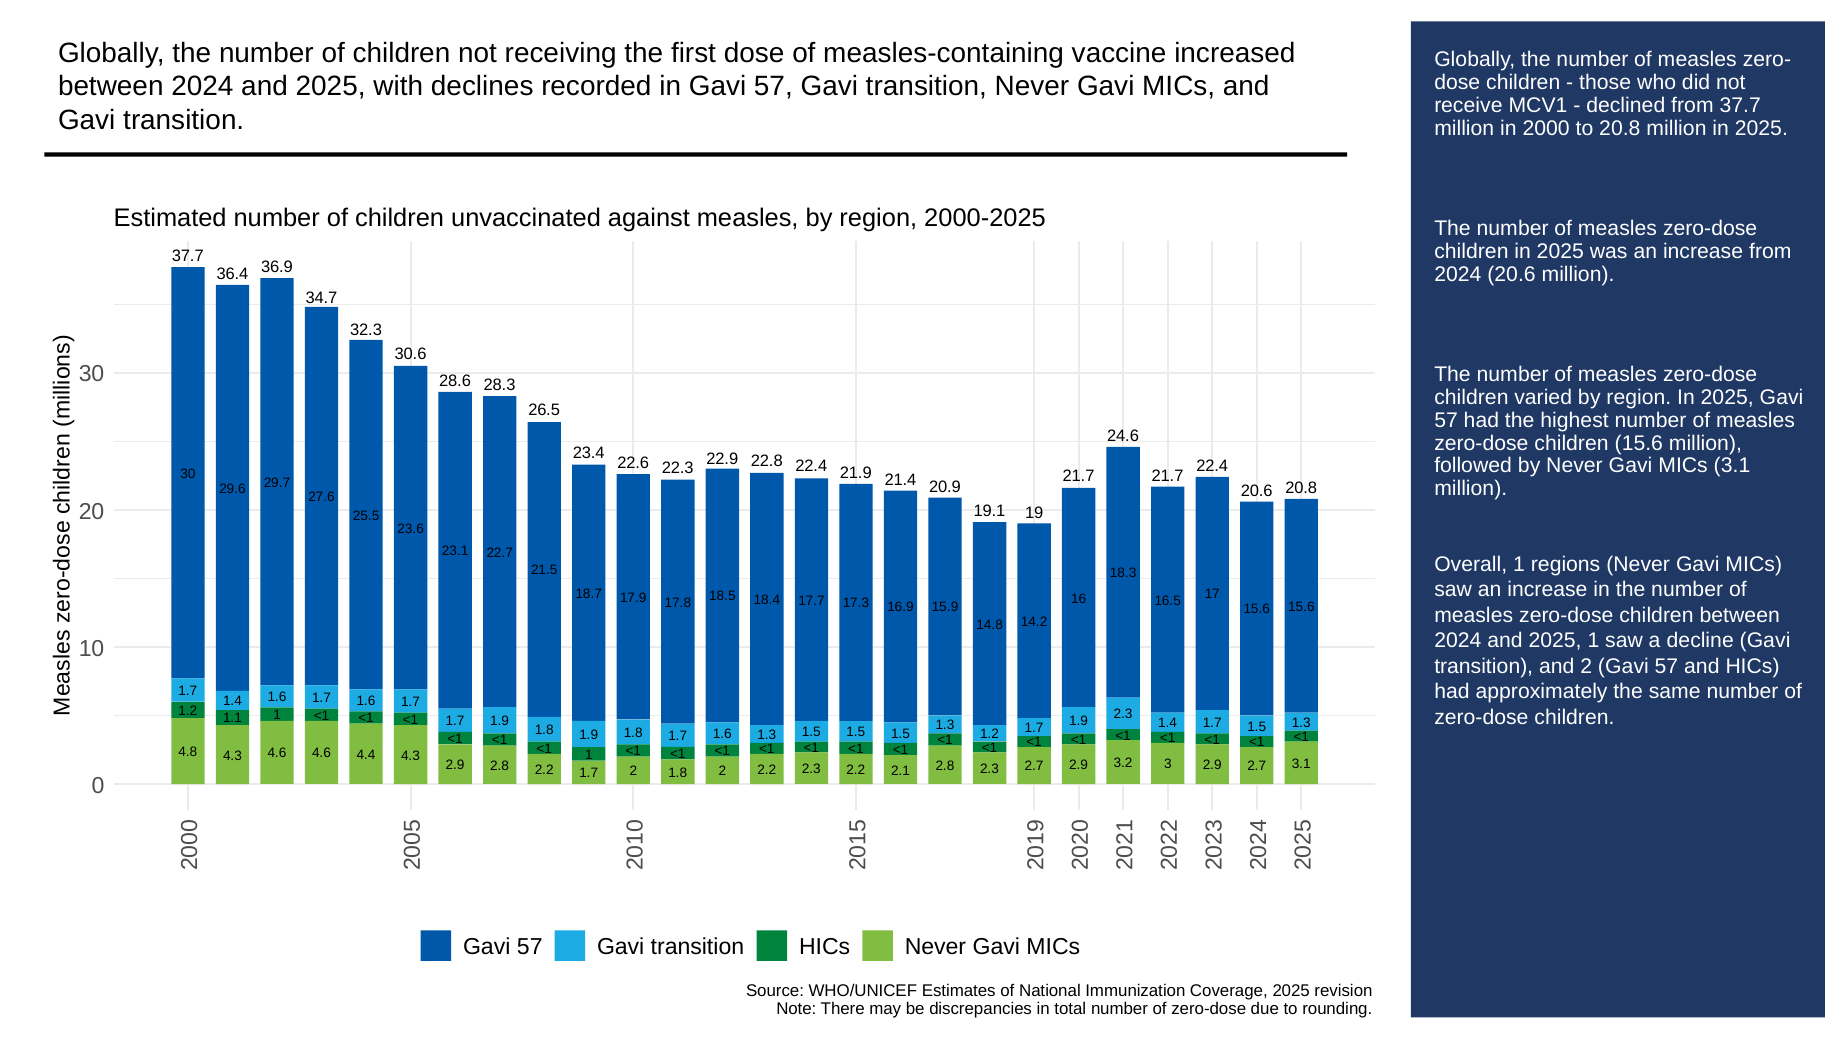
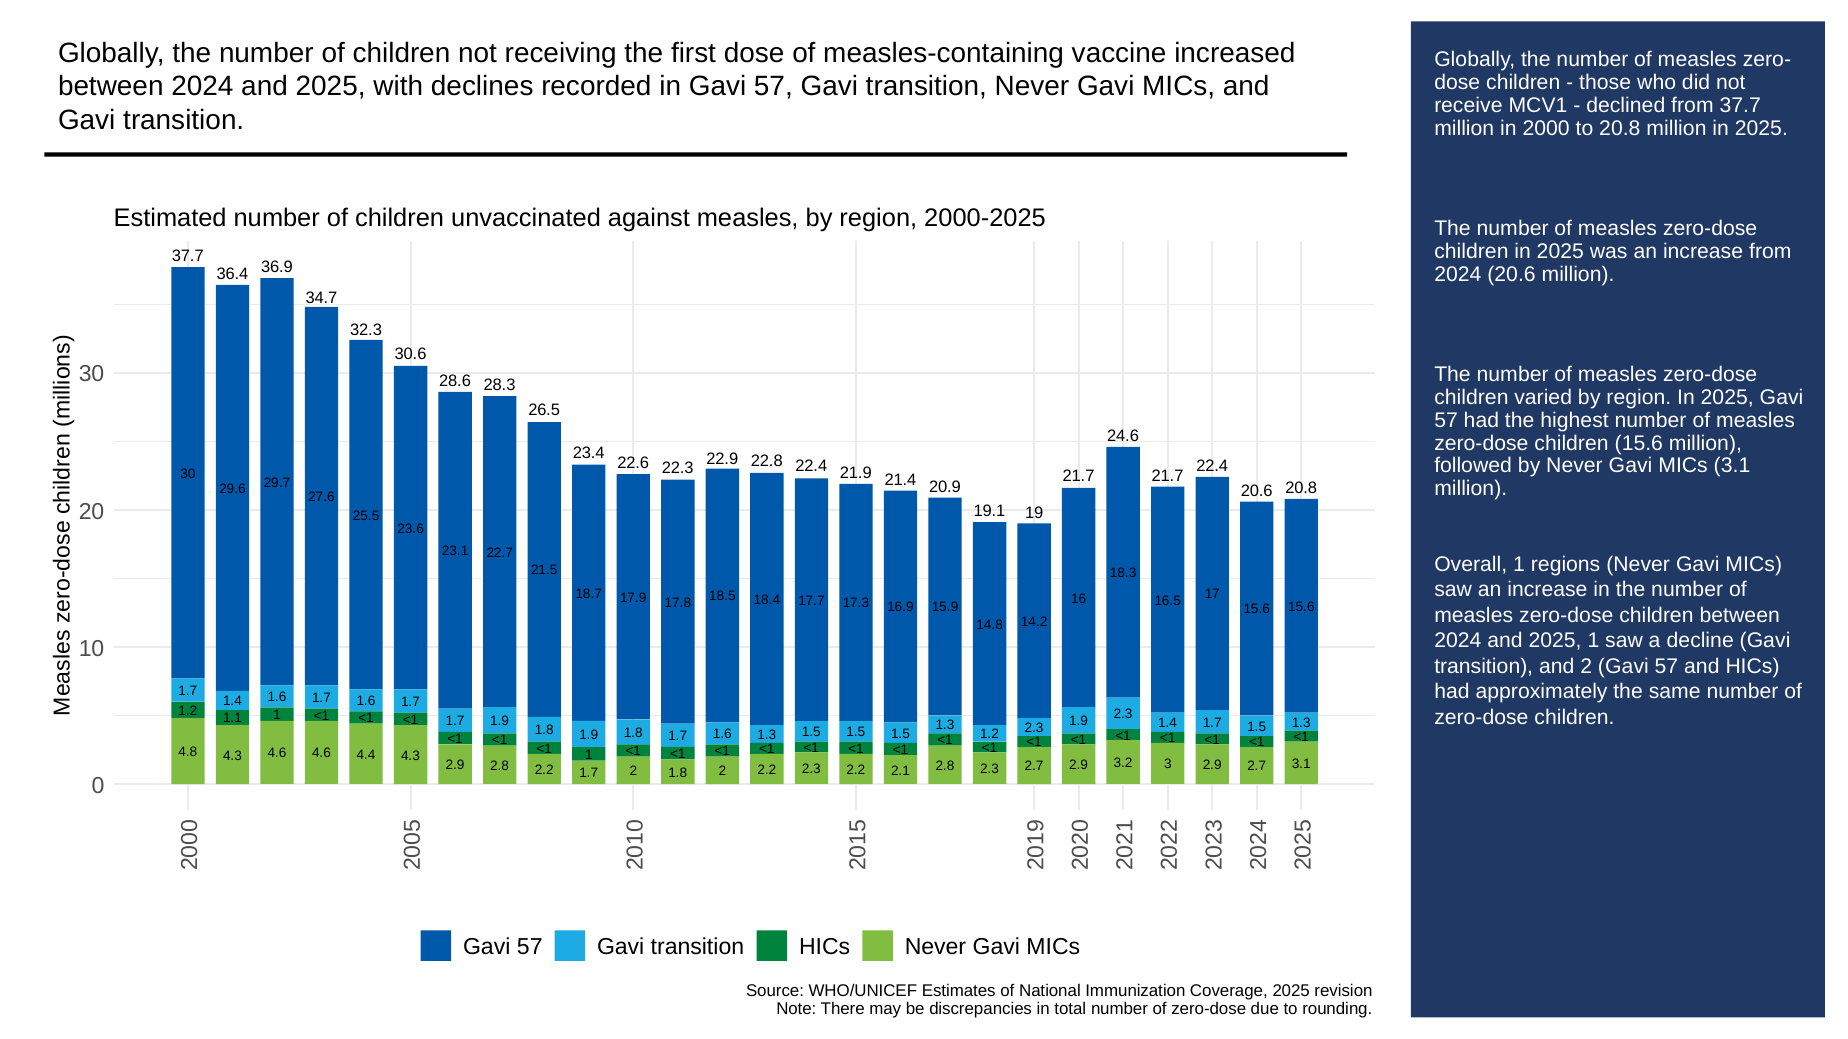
1.2 1.7: 1.7 -> 2.3 (1034, 728)
